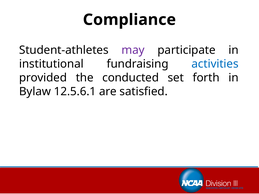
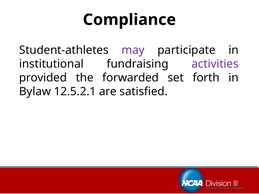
activities colour: blue -> purple (215, 64)
conducted: conducted -> forwarded (131, 78)
12.5.6.1: 12.5.6.1 -> 12.5.2.1 (75, 92)
